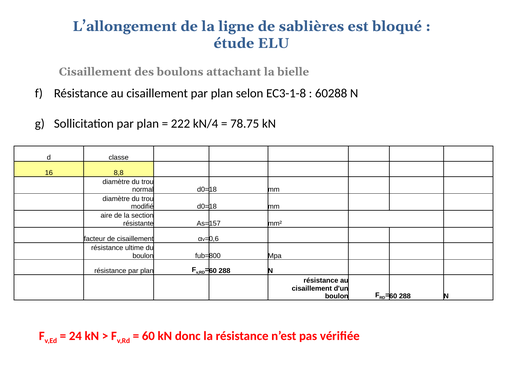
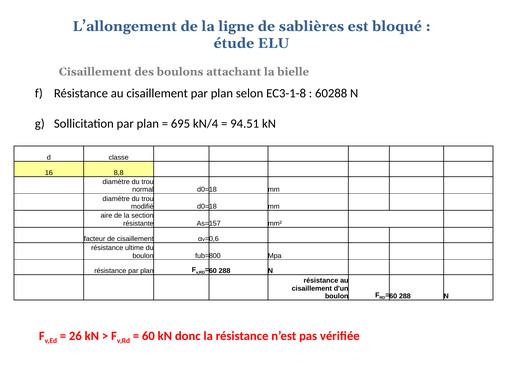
222: 222 -> 695 (181, 124)
78.75: 78.75 -> 94.51 (245, 124)
24: 24 -> 26 (75, 336)
